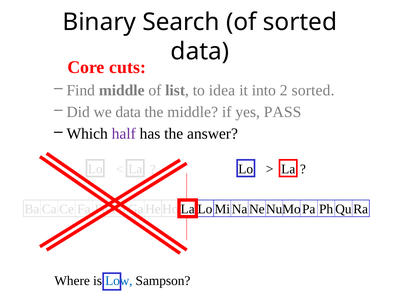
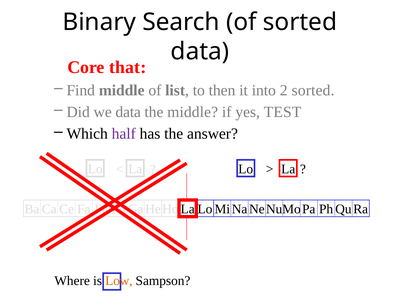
cuts: cuts -> that (128, 67)
idea: idea -> then (222, 90)
PASS: PASS -> TEST (283, 112)
Low colour: blue -> orange (119, 281)
